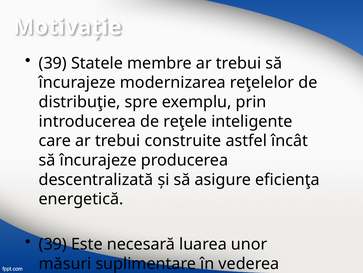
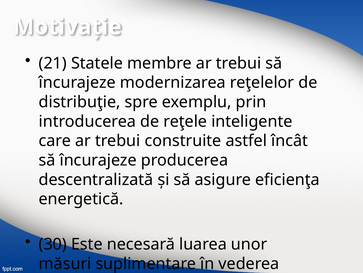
39: 39 -> 21 (53, 63)
39: 39 -> 30 (53, 244)
